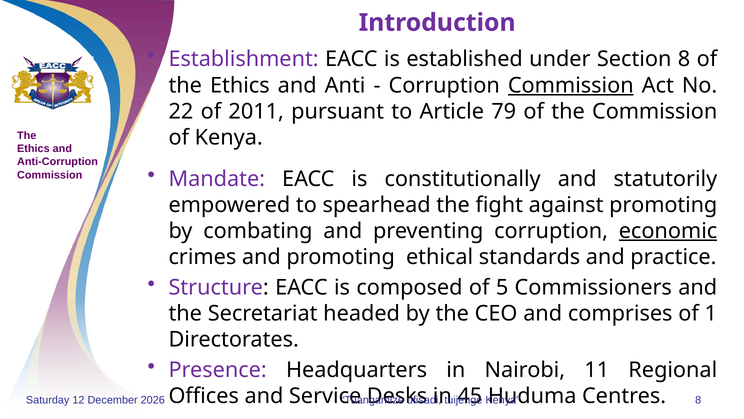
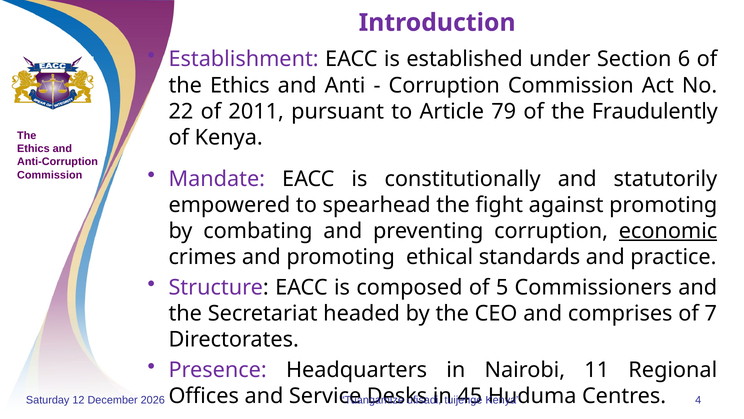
Section 8: 8 -> 6 (684, 59)
Commission underline: present -> none (571, 85)
the Commission: Commission -> Fraudulently (655, 111)
1: 1 -> 7 (711, 313)
8: 8 -> 4 (698, 399)
